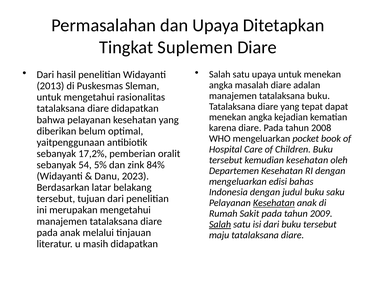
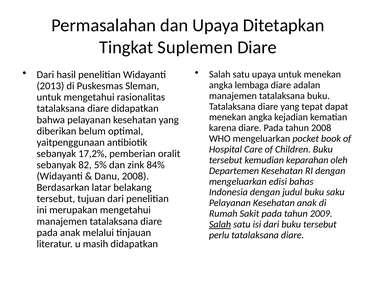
masalah: masalah -> lembaga (252, 85)
kemudian kesehatan: kesehatan -> keparahan (307, 160)
54: 54 -> 82 (85, 165)
Danu 2023: 2023 -> 2008 (135, 176)
Kesehatan underline: present -> none (274, 203)
maju: maju -> perlu (219, 235)
